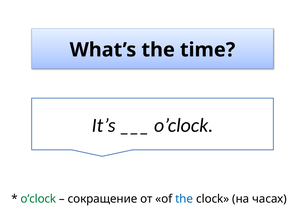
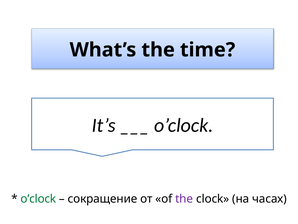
the colour: blue -> purple (184, 198)
